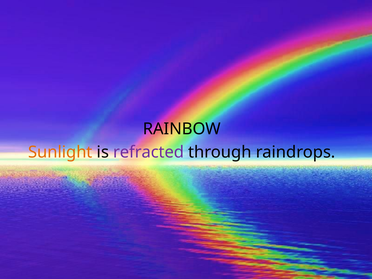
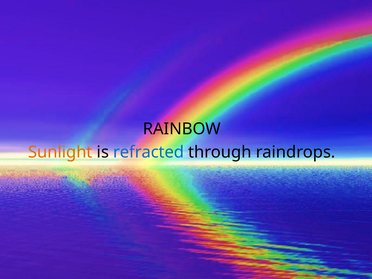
refracted colour: purple -> blue (149, 152)
